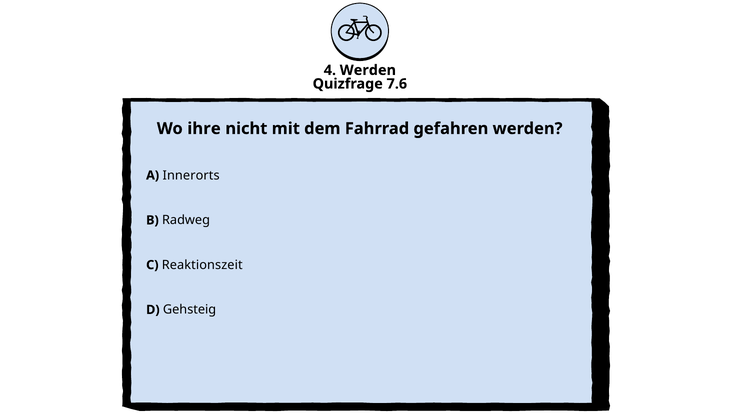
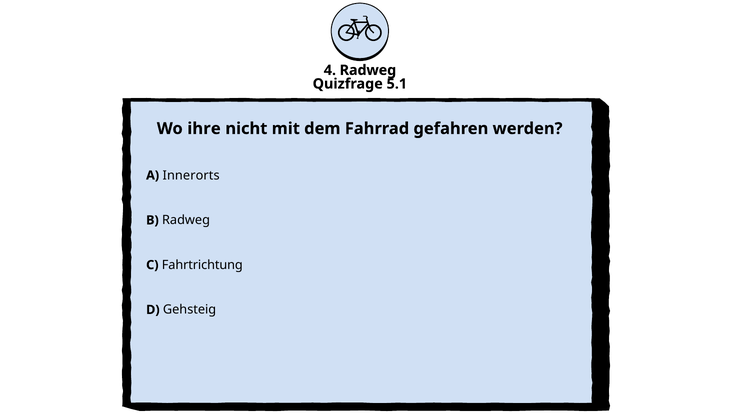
4 Werden: Werden -> Radweg (368, 70)
7.6: 7.6 -> 5.1 (397, 84)
Reaktionszeit: Reaktionszeit -> Fahrtrichtung (202, 265)
